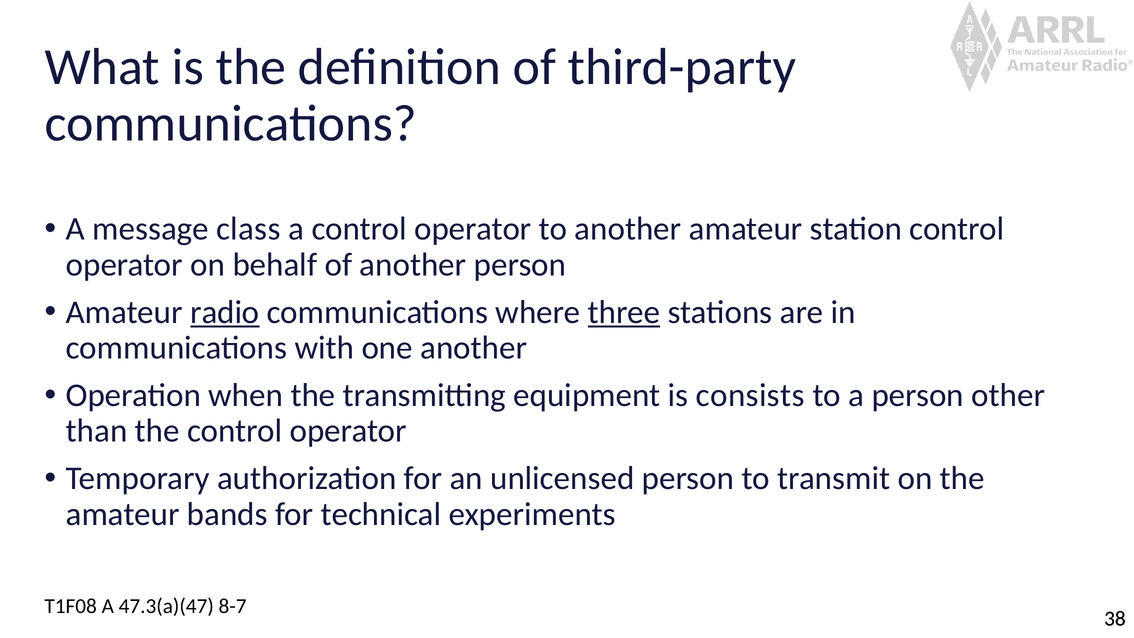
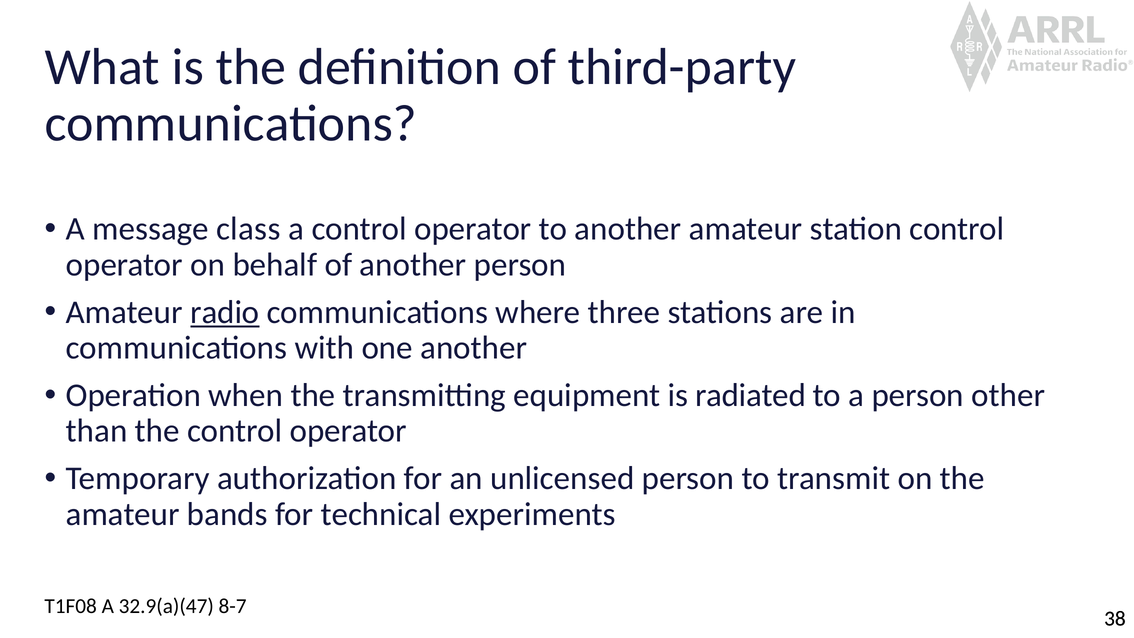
three underline: present -> none (624, 312)
consists: consists -> radiated (751, 395)
47.3(a)(47: 47.3(a)(47 -> 32.9(a)(47 (166, 606)
